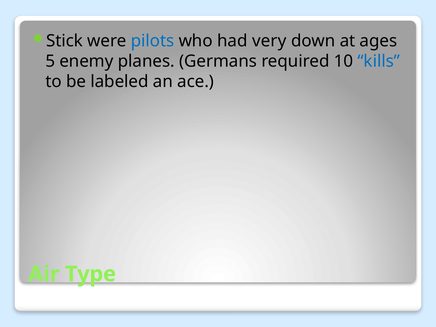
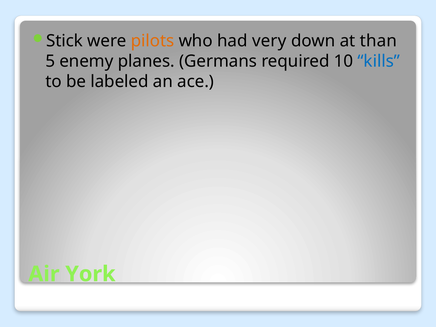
pilots colour: blue -> orange (153, 41)
ages: ages -> than (378, 41)
Type: Type -> York (90, 274)
